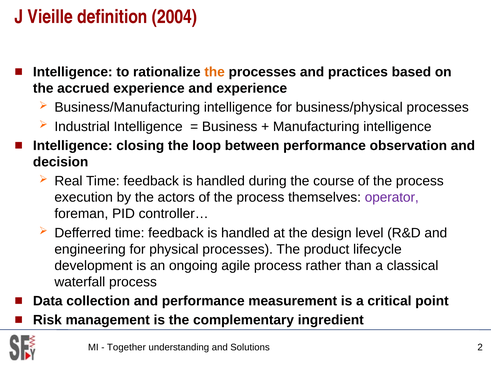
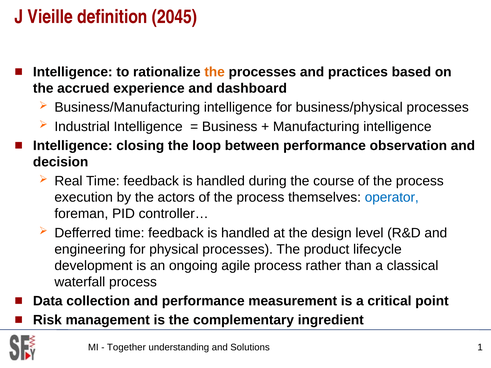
2004: 2004 -> 2045 (174, 17)
and experience: experience -> dashboard (252, 88)
operator colour: purple -> blue (392, 198)
2: 2 -> 1 (480, 348)
